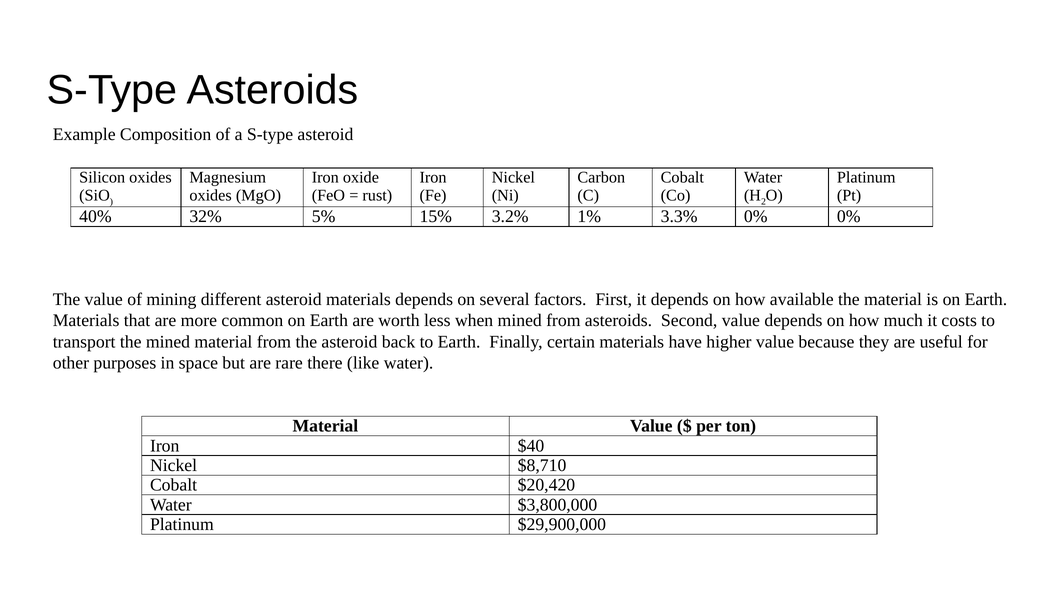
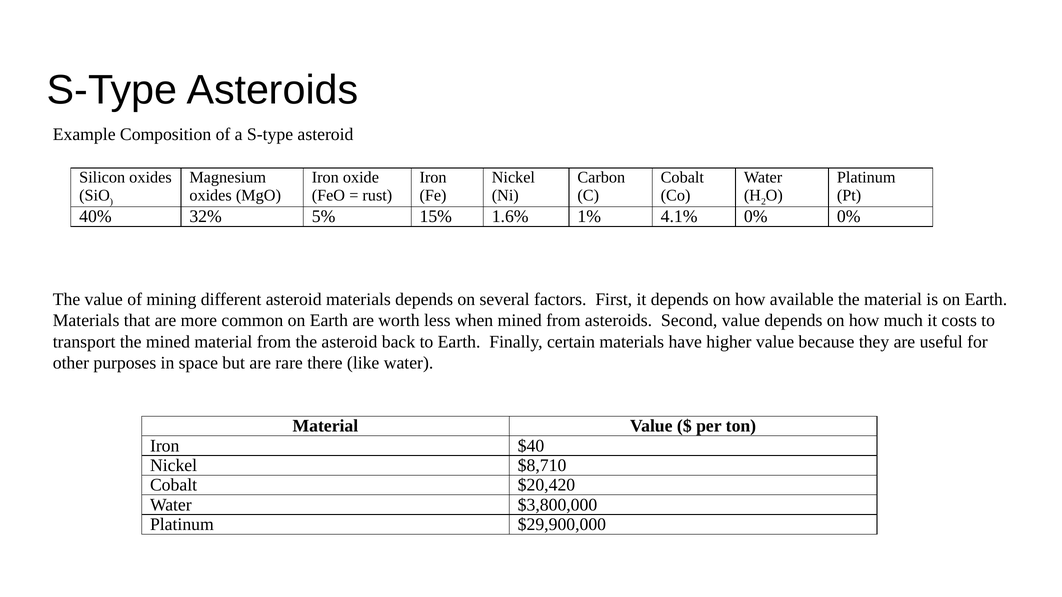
3.2%: 3.2% -> 1.6% (510, 217)
3.3%: 3.3% -> 4.1% (679, 217)
